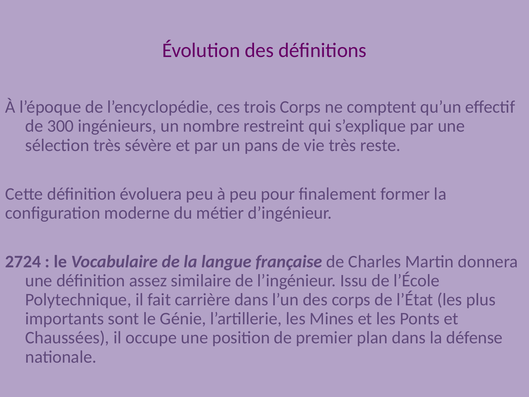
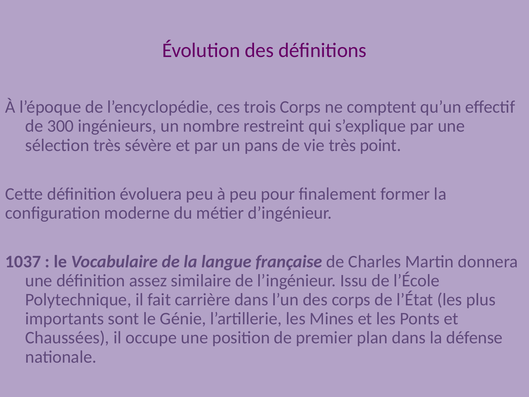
reste: reste -> point (380, 145)
2724: 2724 -> 1037 (23, 261)
